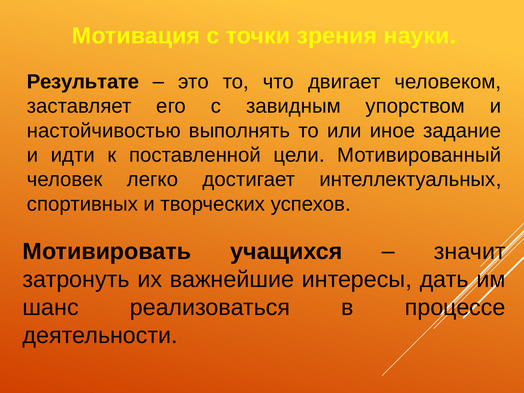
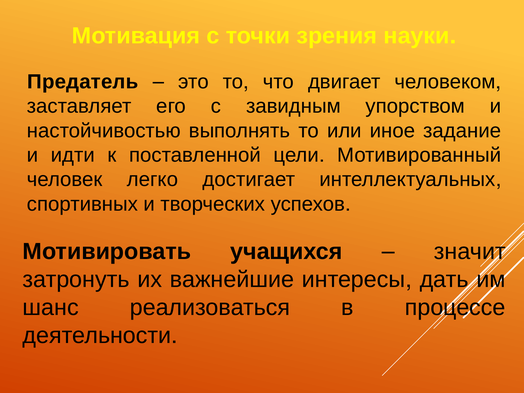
Результате: Результате -> Предатель (83, 82)
